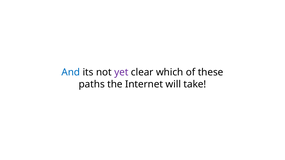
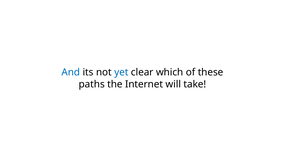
yet colour: purple -> blue (121, 72)
